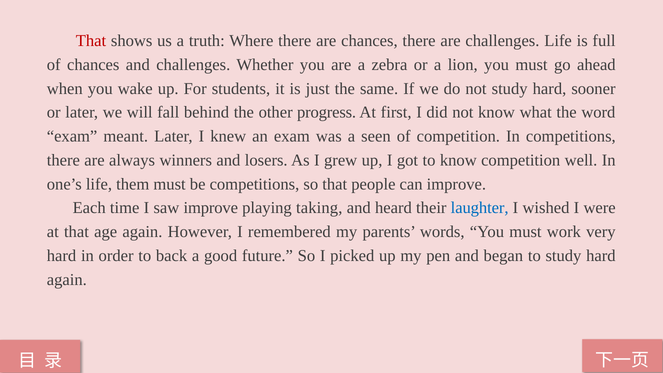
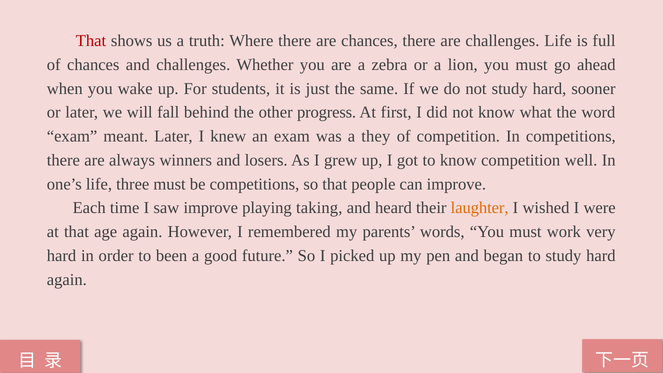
seen: seen -> they (376, 136)
them: them -> three (133, 184)
laughter colour: blue -> orange (480, 208)
back: back -> been (172, 256)
